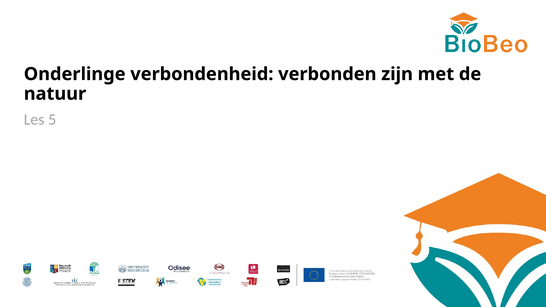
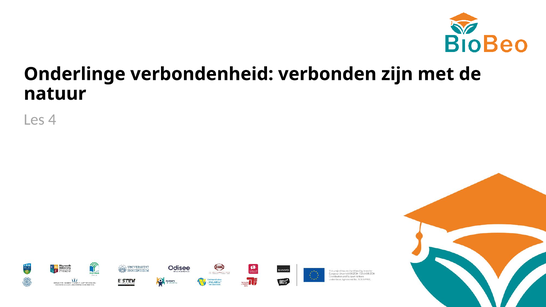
5: 5 -> 4 (52, 120)
